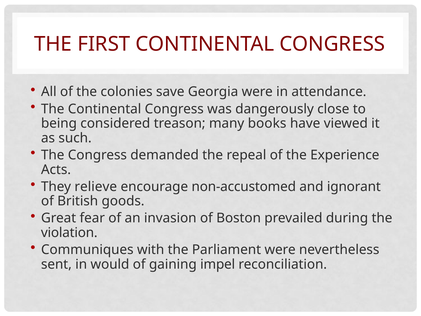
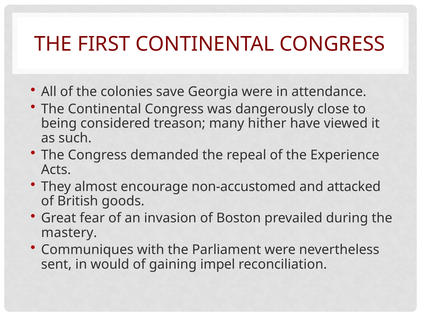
books: books -> hither (267, 123)
relieve: relieve -> almost (96, 186)
ignorant: ignorant -> attacked (354, 186)
violation: violation -> mastery (69, 233)
